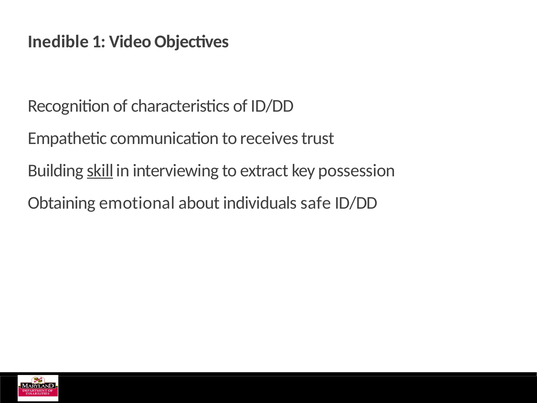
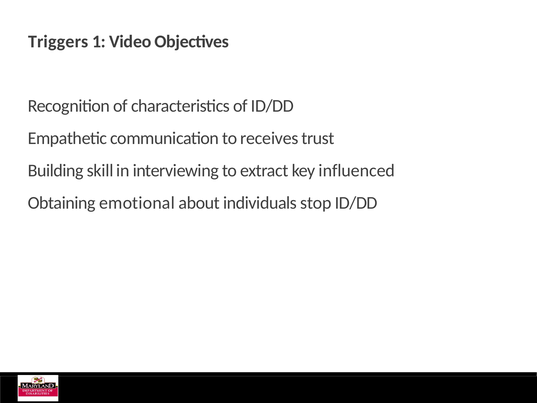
Inedible: Inedible -> Triggers (58, 42)
skill underline: present -> none (100, 170)
possession: possession -> influenced (357, 170)
safe: safe -> stop (316, 203)
